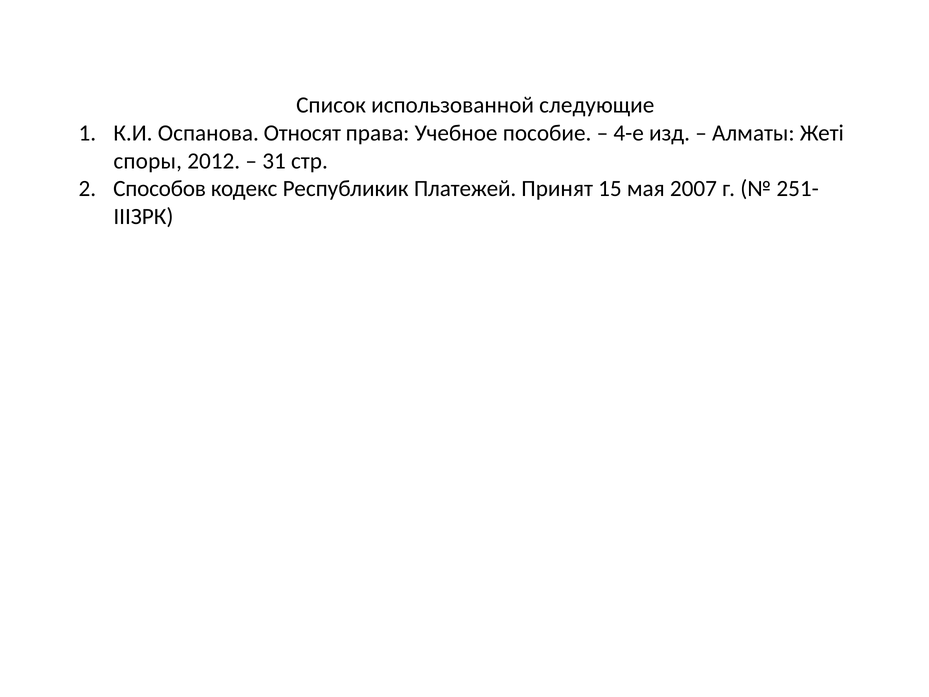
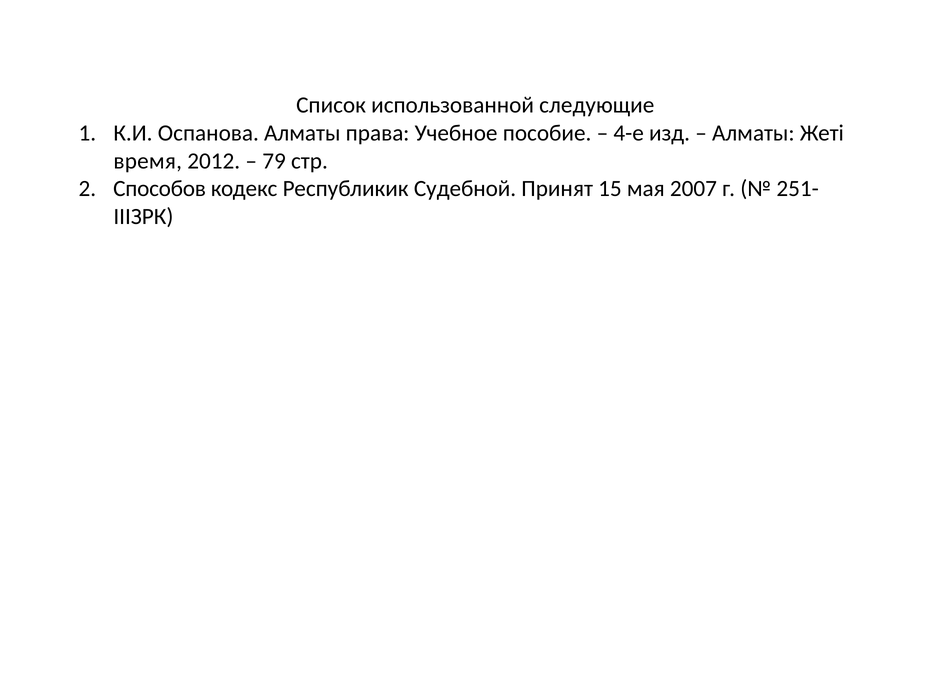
Оспанова Относят: Относят -> Алматы (302, 133)
споры: споры -> время (148, 161)
31: 31 -> 79 (274, 161)
Платежей: Платежей -> Судебной (465, 189)
